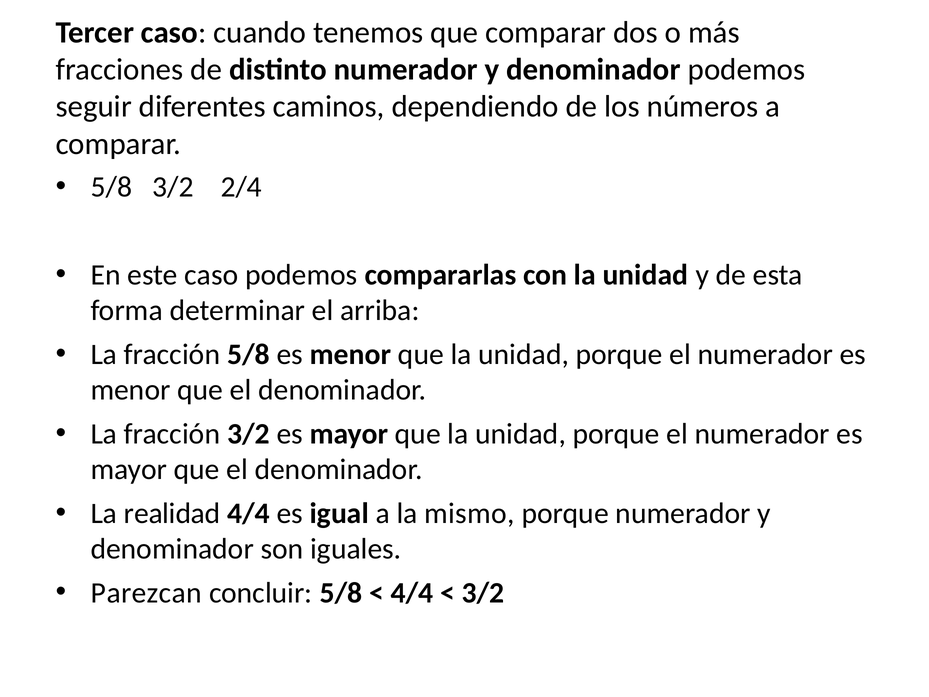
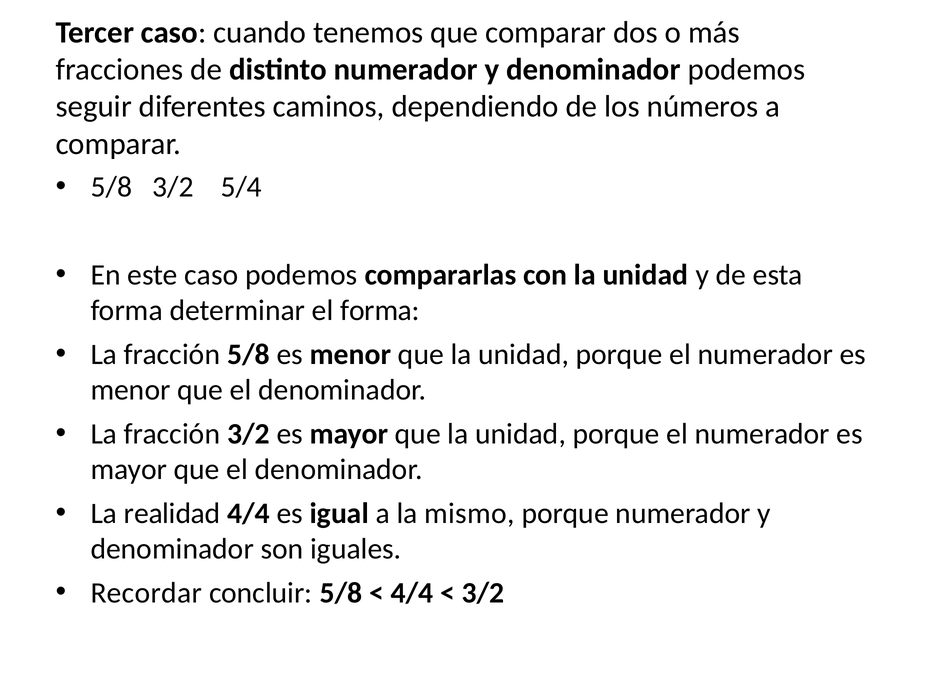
2/4: 2/4 -> 5/4 (241, 187)
el arriba: arriba -> forma (380, 310)
Parezcan: Parezcan -> Recordar (146, 593)
